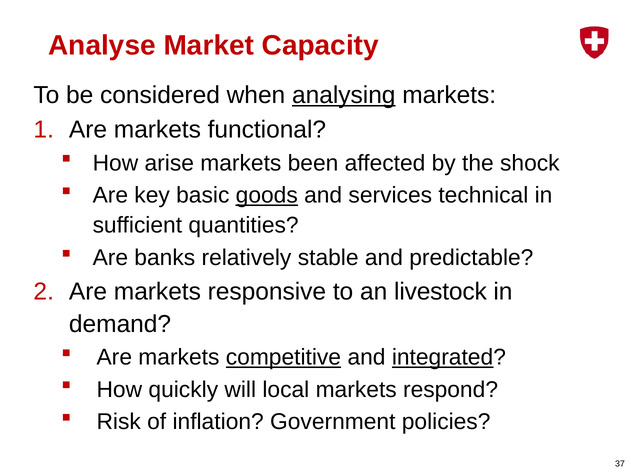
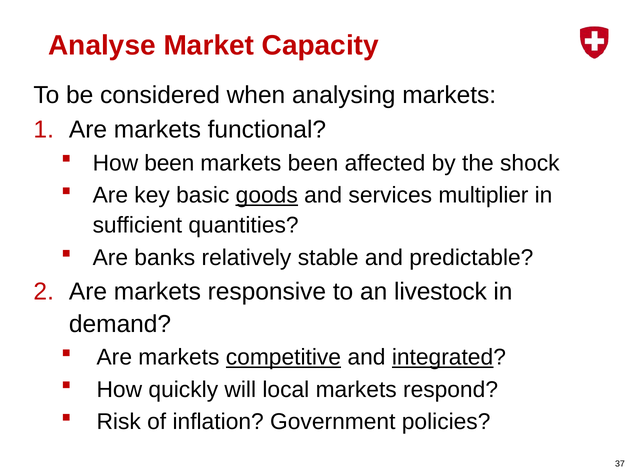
analysing underline: present -> none (344, 95)
How arise: arise -> been (169, 163)
technical: technical -> multiplier (483, 196)
